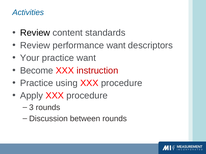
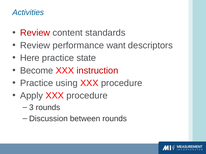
Review colour: black -> red (35, 33)
Your: Your -> Here (30, 58)
practice want: want -> state (86, 58)
